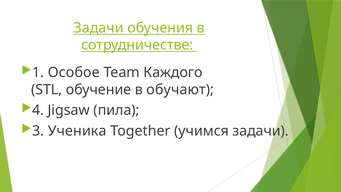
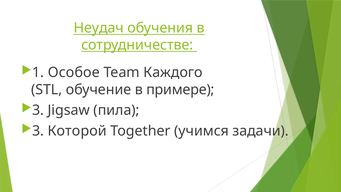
Задачи: Задачи -> Неудач (99, 28)
обучают: обучают -> примере (180, 90)
4: 4 -> 3 (38, 110)
Ученика: Ученика -> Которой (77, 131)
